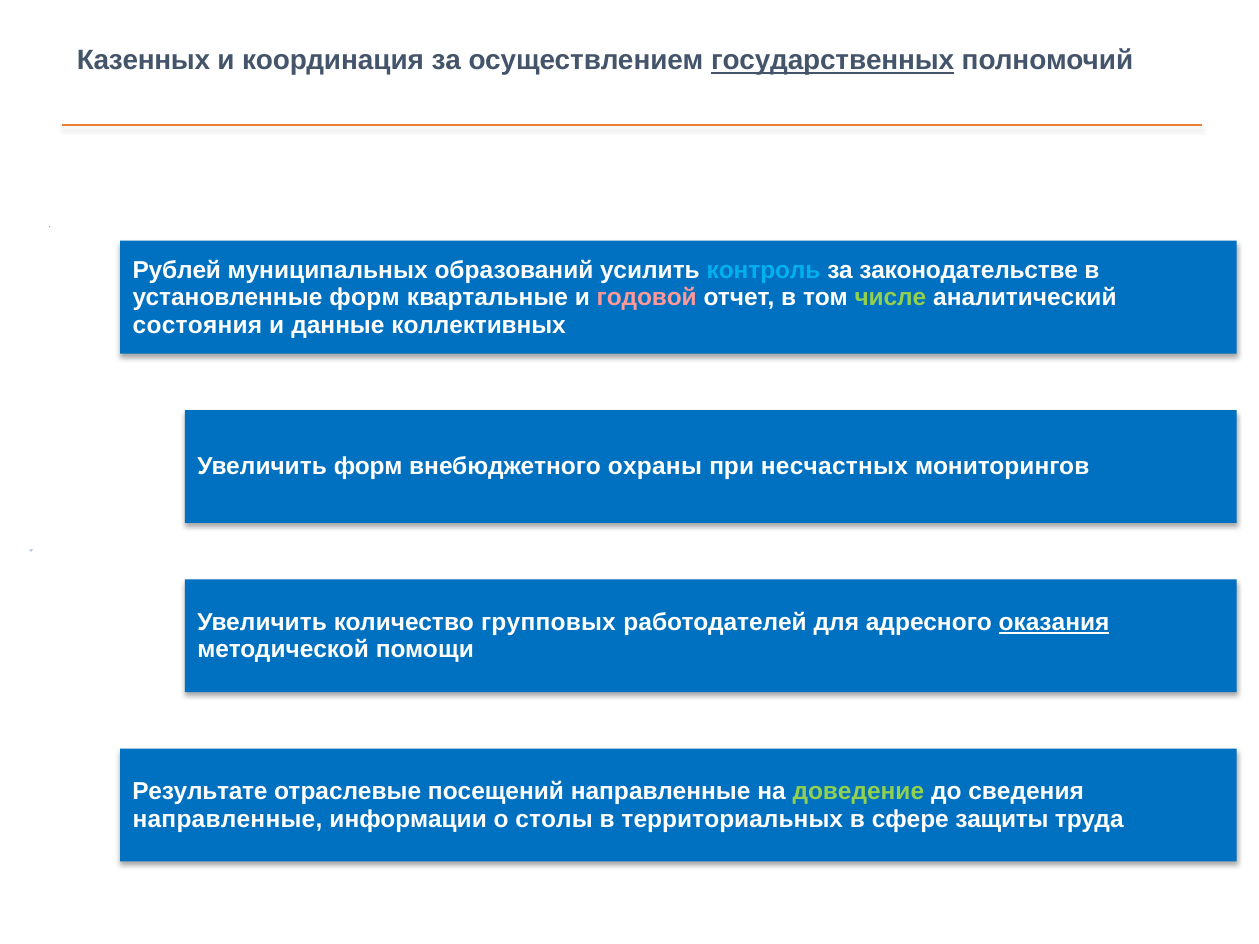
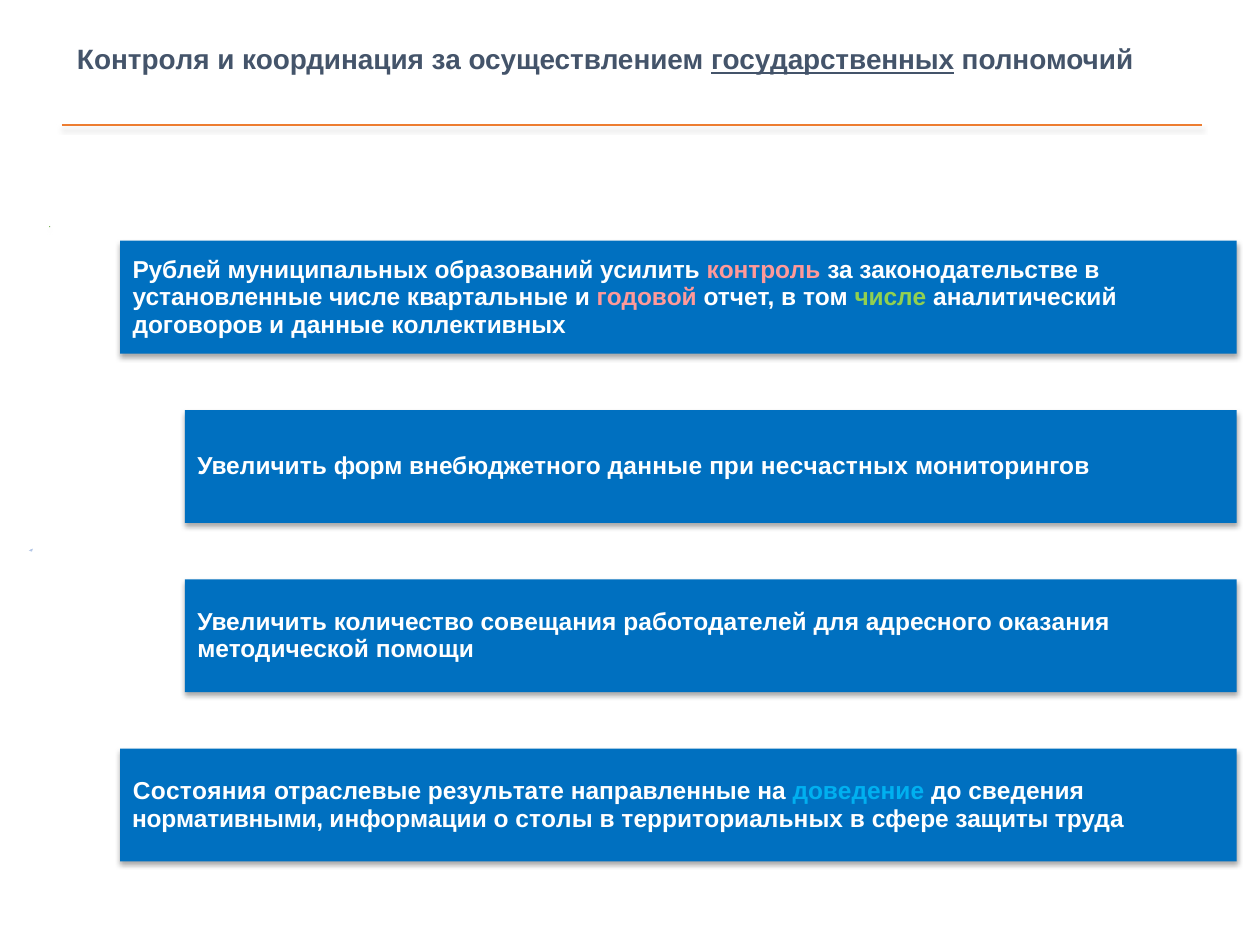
Казенных: Казенных -> Контроля (143, 61)
контроль colour: light blue -> pink (764, 270)
установленные форм: форм -> числе (365, 298)
состояния: состояния -> договоров (198, 325)
внебюджетного охраны: охраны -> данные (655, 467)
групповых: групповых -> совещания (549, 623)
оказания underline: present -> none (1054, 623)
Результате: Результате -> Состояния (200, 792)
посещений: посещений -> результате (496, 792)
доведение colour: light green -> light blue (858, 792)
направленные: направленные -> нормативными (228, 819)
